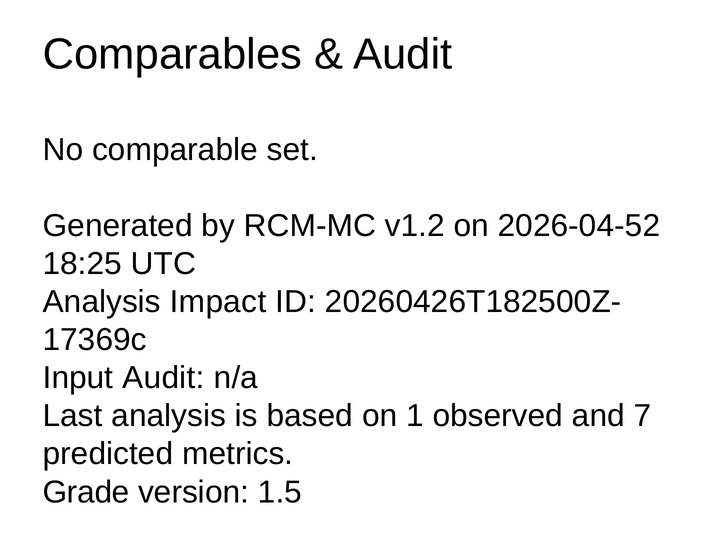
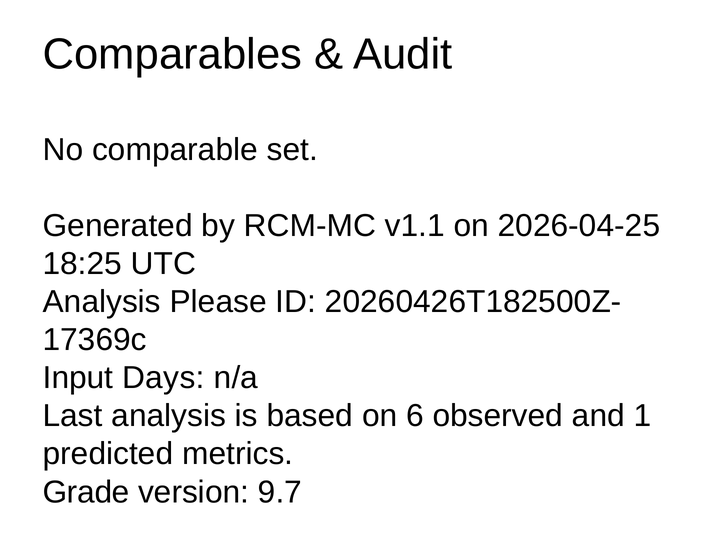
v1.2: v1.2 -> v1.1 (415, 226)
2026-04-52: 2026-04-52 -> 2026-04-25 (579, 226)
Impact: Impact -> Please (218, 302)
Input Audit: Audit -> Days (163, 378)
1: 1 -> 6 (415, 416)
7: 7 -> 1 (643, 416)
1.5: 1.5 -> 9.7 (280, 493)
